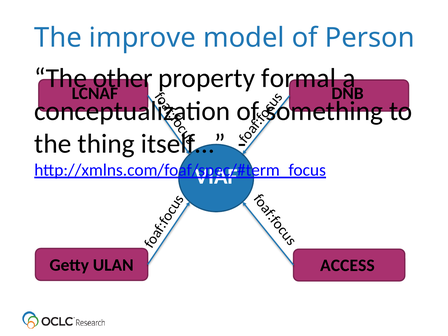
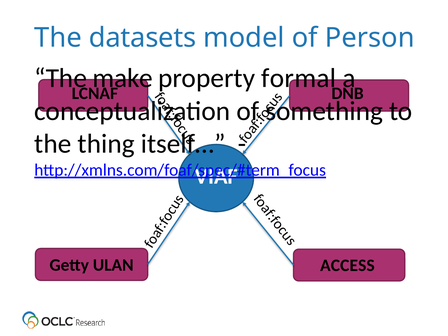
improve: improve -> datasets (143, 38)
other: other -> make (123, 78)
